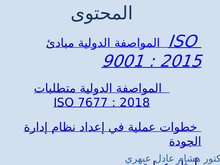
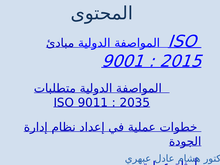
7677: 7677 -> 9011 (93, 103)
2018: 2018 -> 2035 (135, 103)
